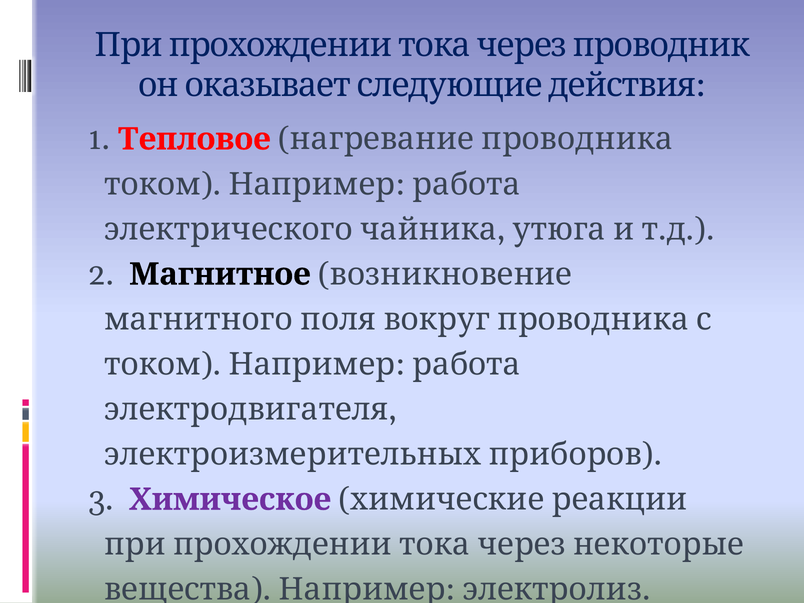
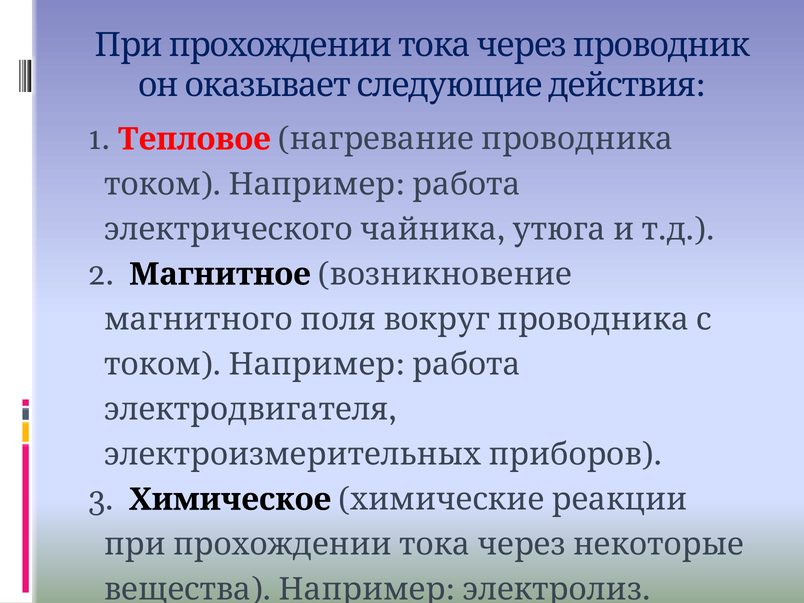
Химическое colour: purple -> black (230, 500)
